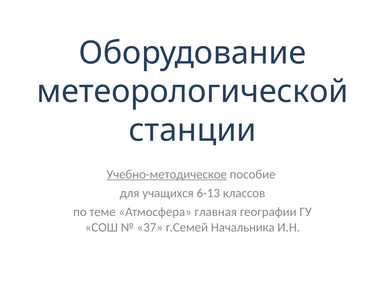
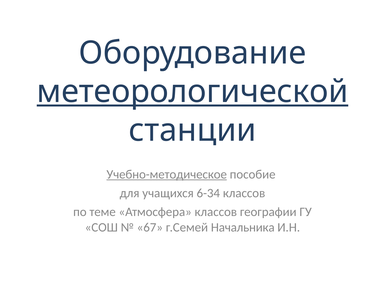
метеорологической underline: none -> present (192, 92)
6-13: 6-13 -> 6-34 (208, 193)
Атмосфера главная: главная -> классов (216, 212)
37: 37 -> 67 (150, 227)
